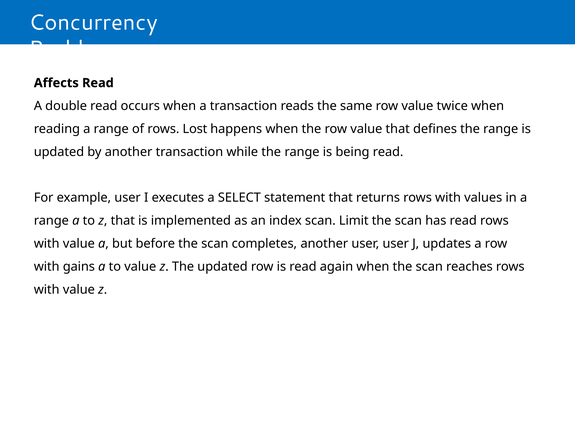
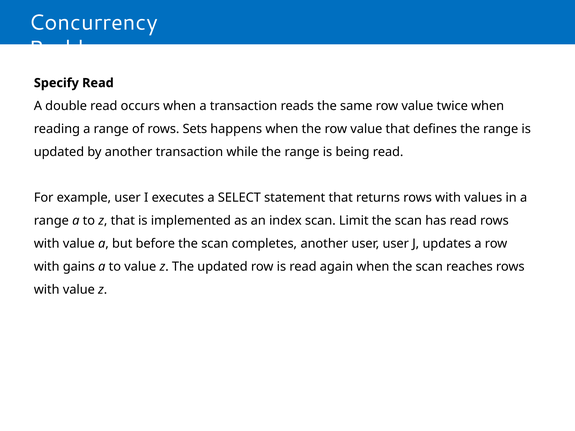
Affects: Affects -> Specify (56, 83)
Lost: Lost -> Sets (195, 129)
